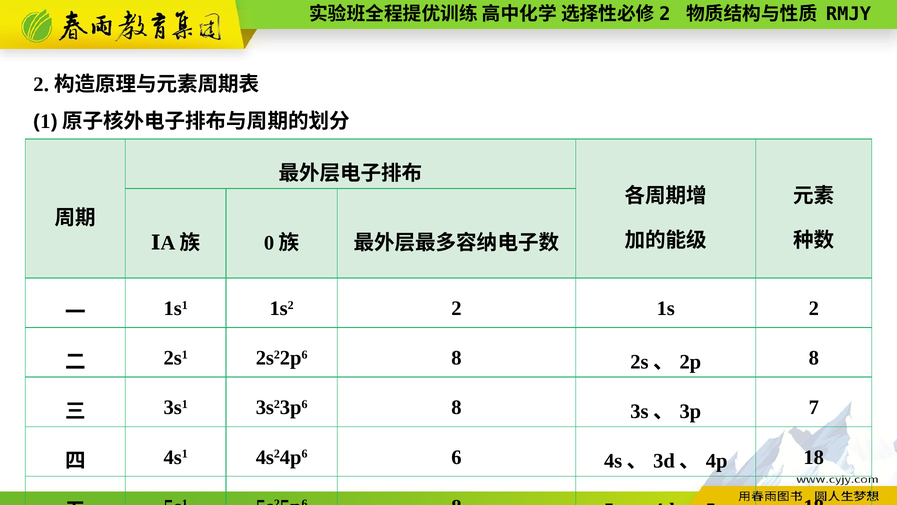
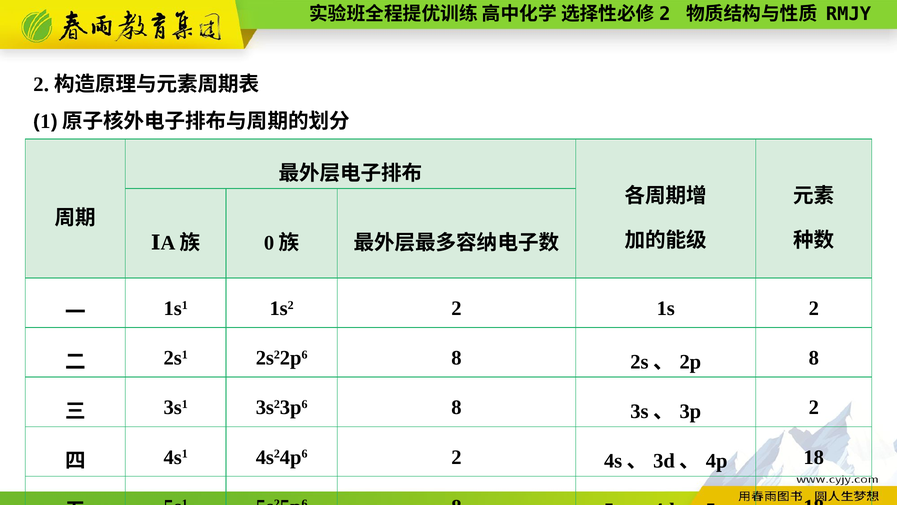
7: 7 -> 2 (814, 407)
4s24p6 6: 6 -> 2 (456, 457)
